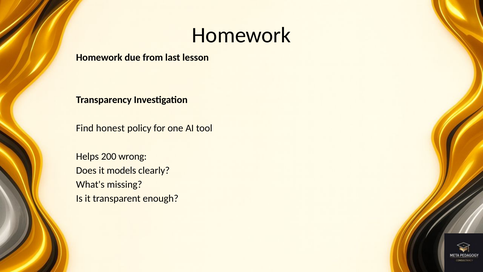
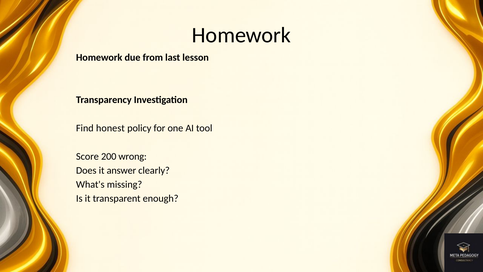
Helps: Helps -> Score (87, 156)
models: models -> answer (121, 170)
